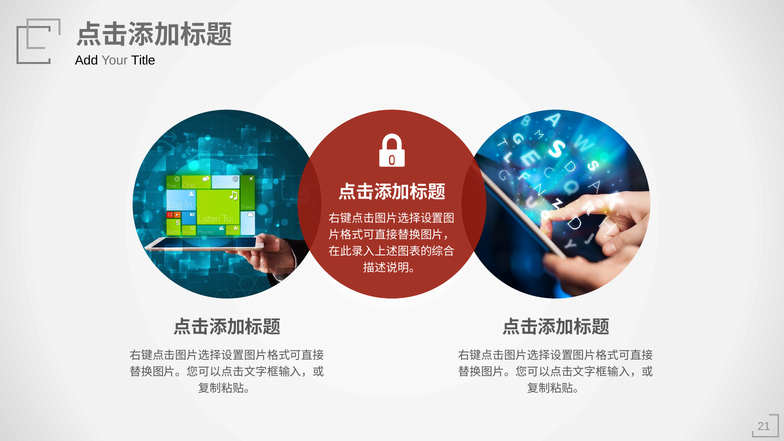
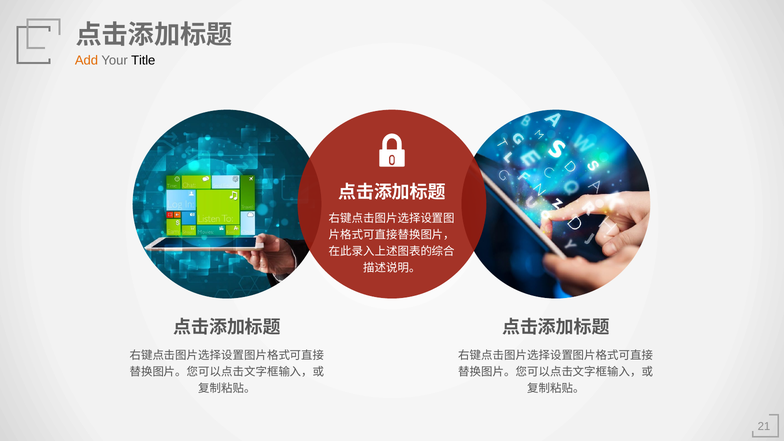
Add colour: black -> orange (87, 61)
